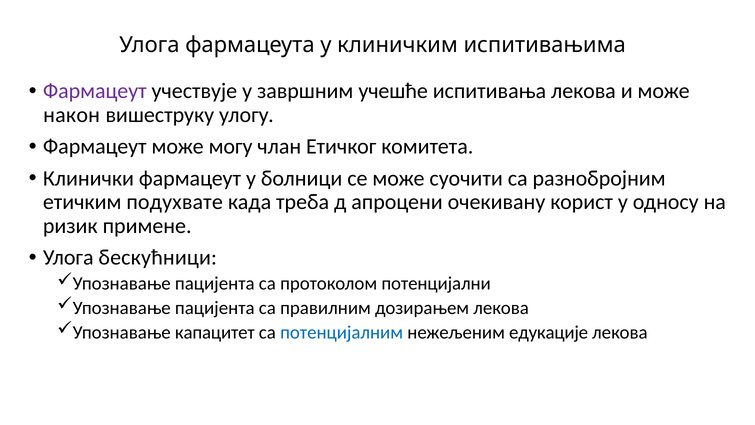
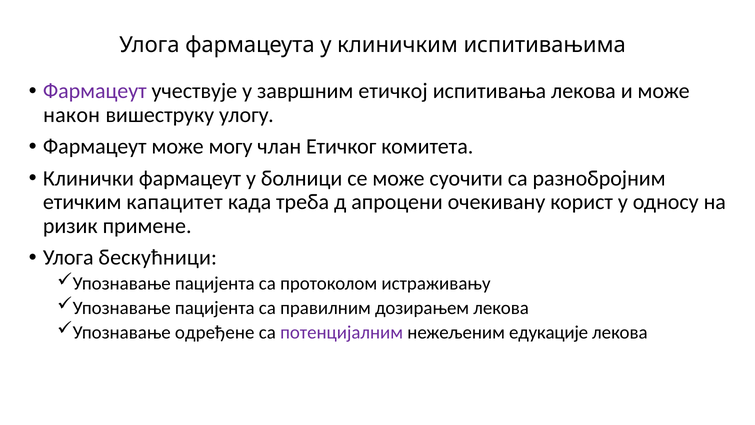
учешће: учешће -> етичкој (393, 91)
подухвате: подухвате -> капацитет (175, 202)
потенцијални: потенцијални -> истраживању (436, 284)
капацитет: капацитет -> одређене (215, 332)
потенцијалним colour: blue -> purple (342, 332)
